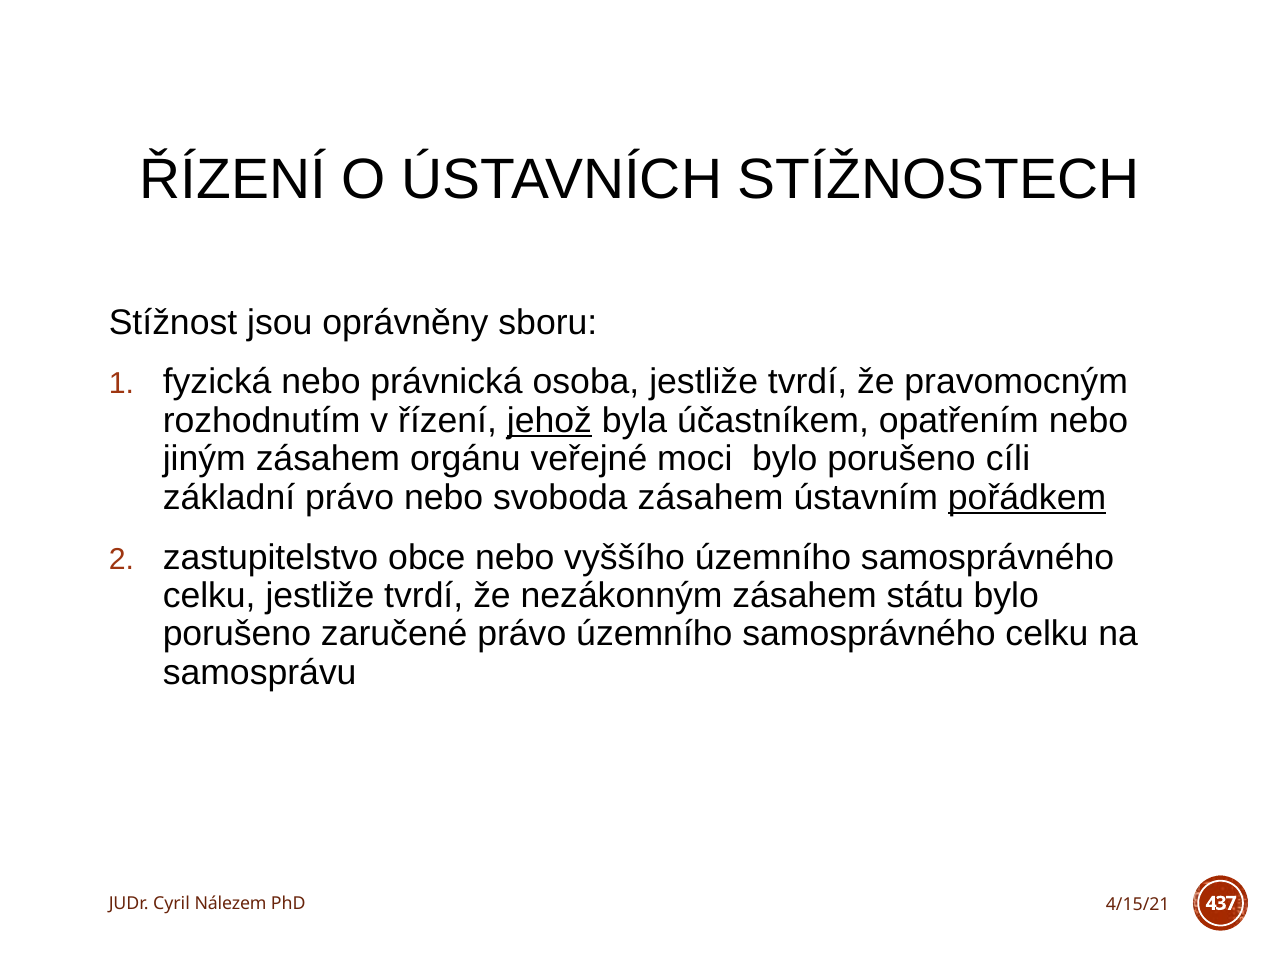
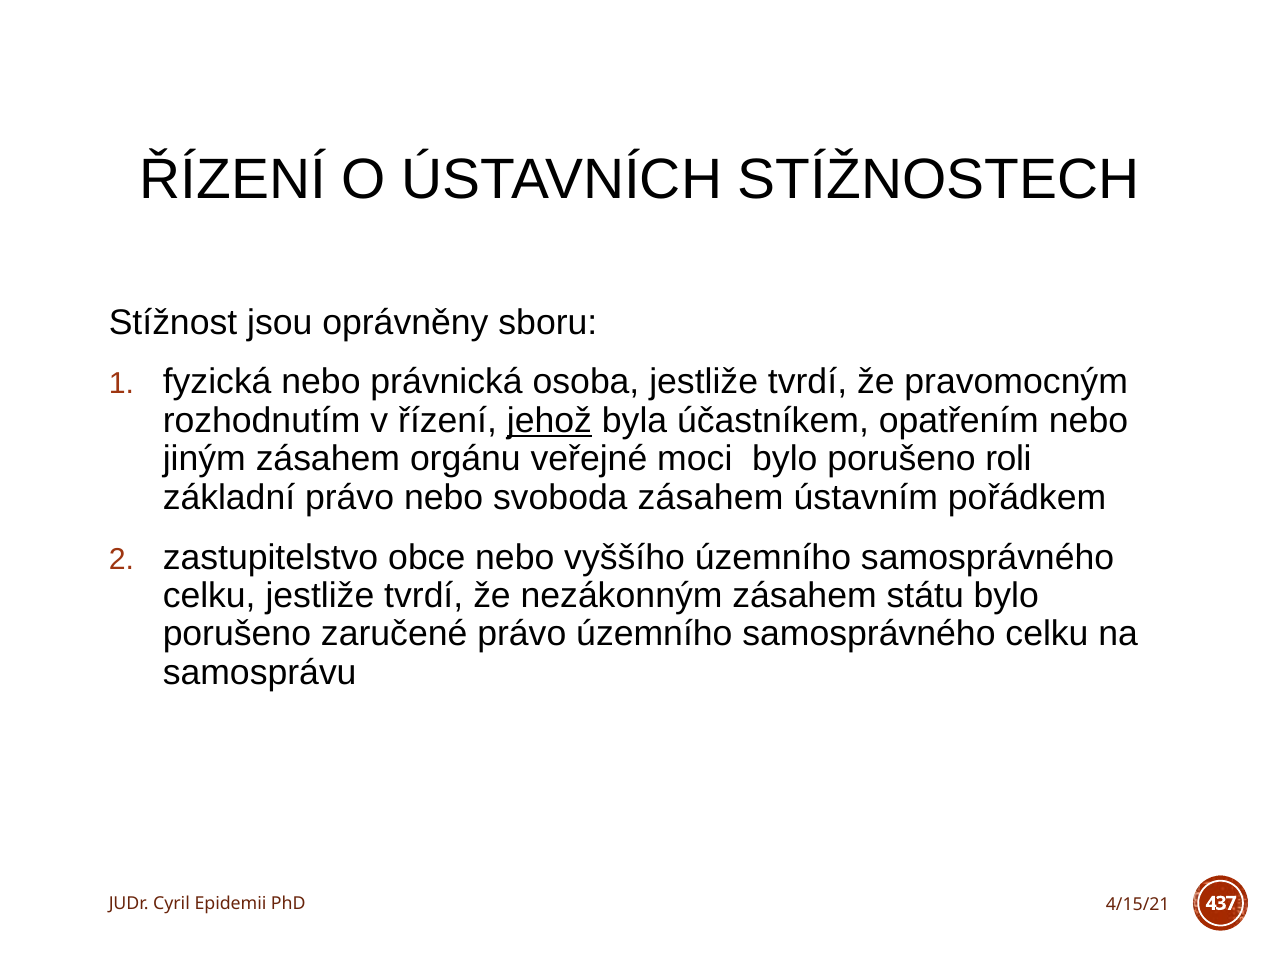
cíli: cíli -> roli (1008, 459)
pořádkem underline: present -> none (1027, 498)
Nálezem: Nálezem -> Epidemii (230, 903)
